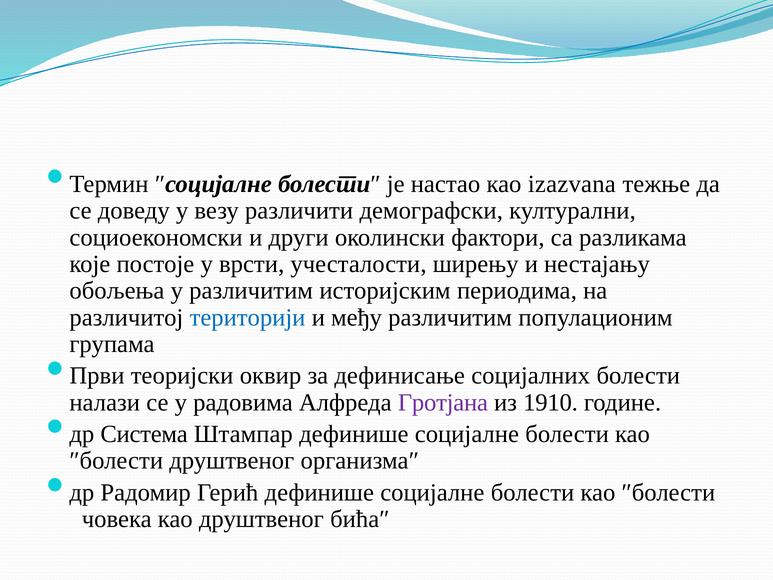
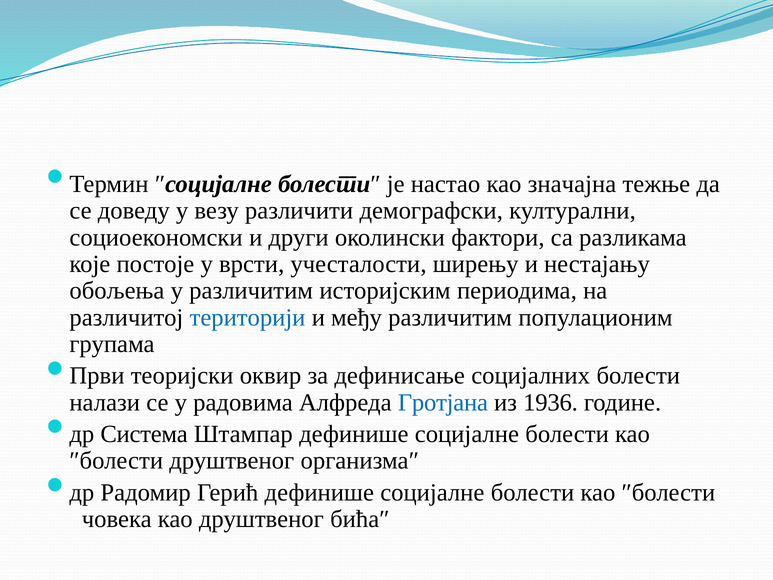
izazvana: izazvana -> значaјна (572, 184)
Гротјана colour: purple -> blue (443, 402)
1910: 1910 -> 1936 (551, 402)
